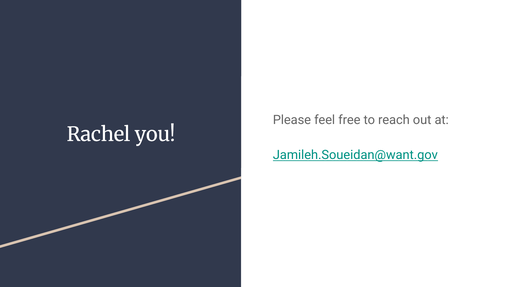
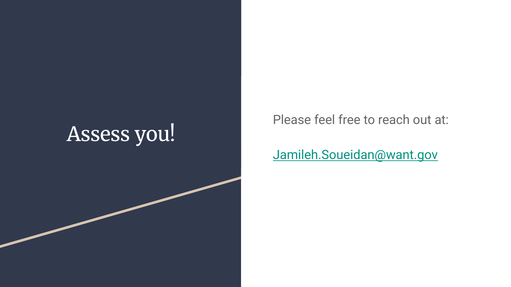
Rachel: Rachel -> Assess (98, 135)
